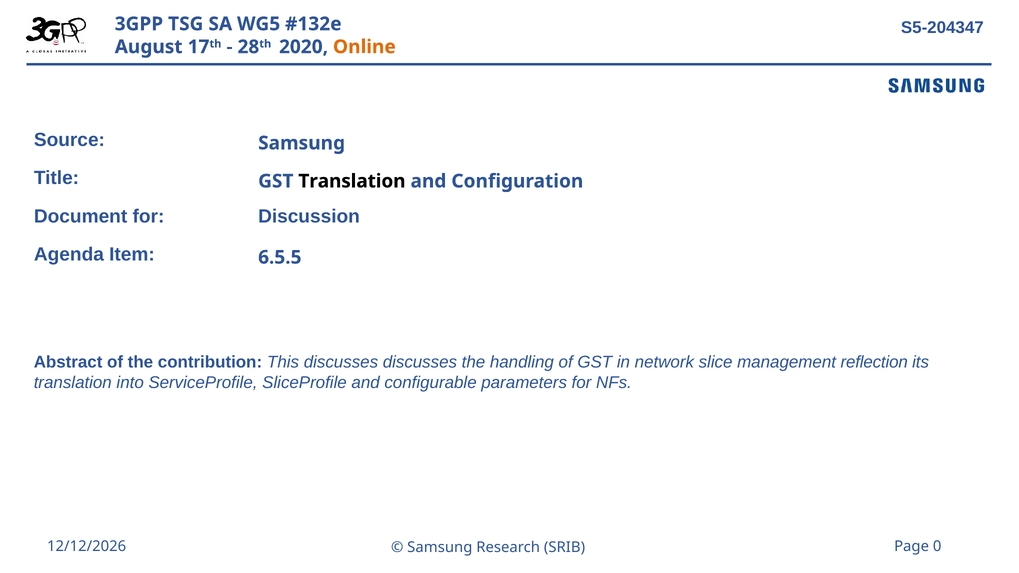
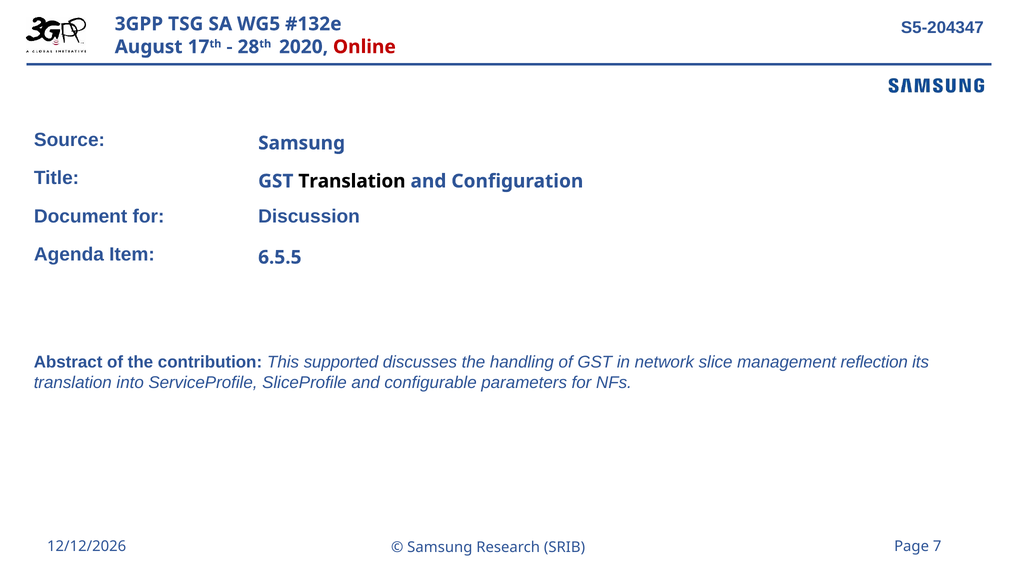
Online colour: orange -> red (364, 47)
This discusses: discusses -> supported (341, 362)
0: 0 -> 7 (937, 546)
